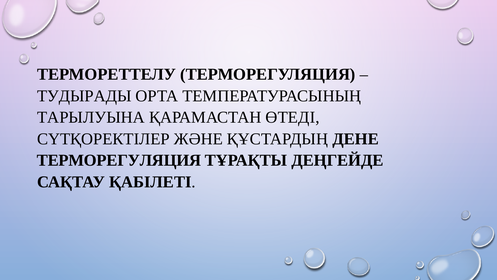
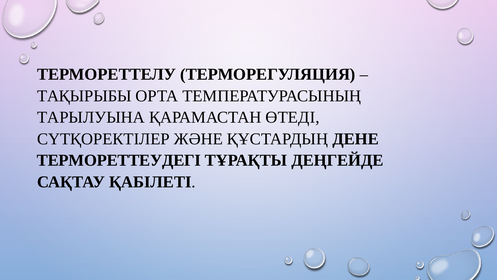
ТУДЫРАДЫ: ТУДЫРАДЫ -> ТАҚЫРЫБЫ (84, 96)
ТЕРМОРЕГУЛЯЦИЯ: ТЕРМОРЕГУЛЯЦИЯ -> ТЕРМОРЕТТЕУДЕГІ (119, 160)
